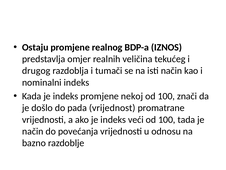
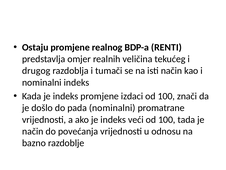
IZNOS: IZNOS -> RENTI (166, 47)
nekoj: nekoj -> izdaci (132, 96)
pada vrijednost: vrijednost -> nominalni (112, 108)
